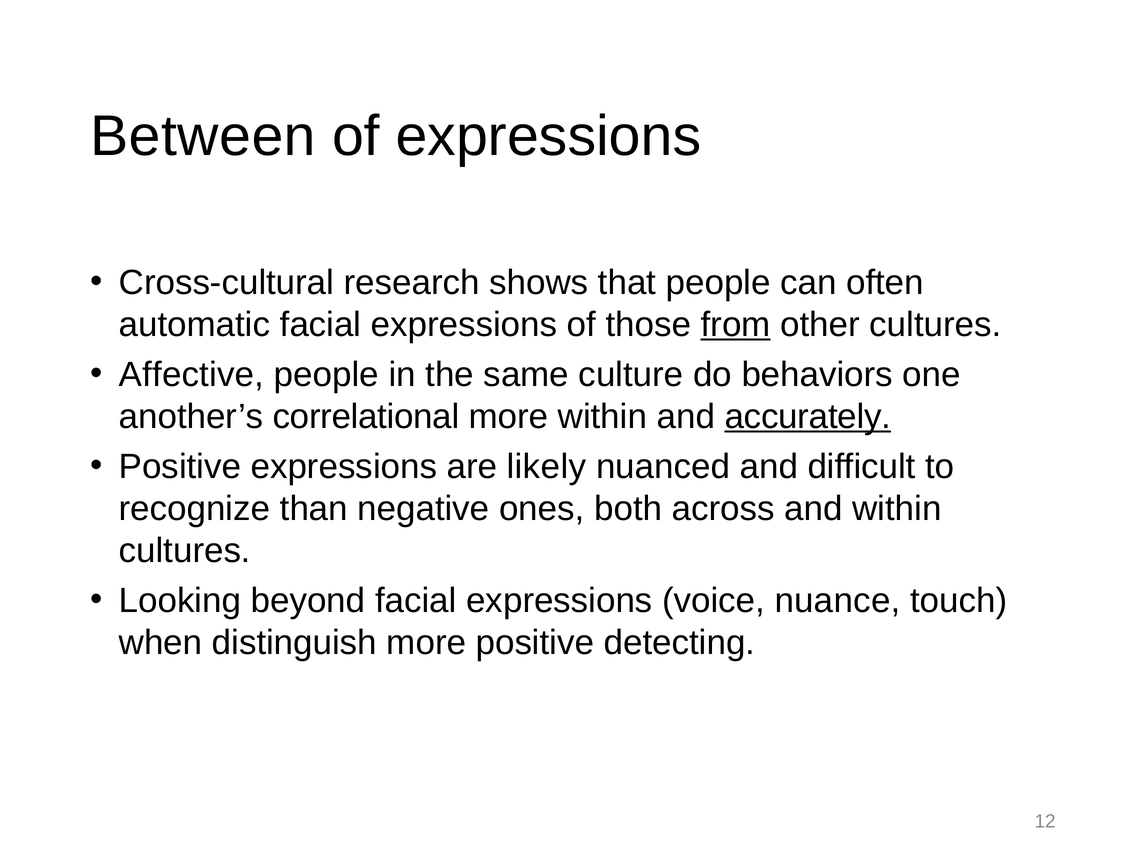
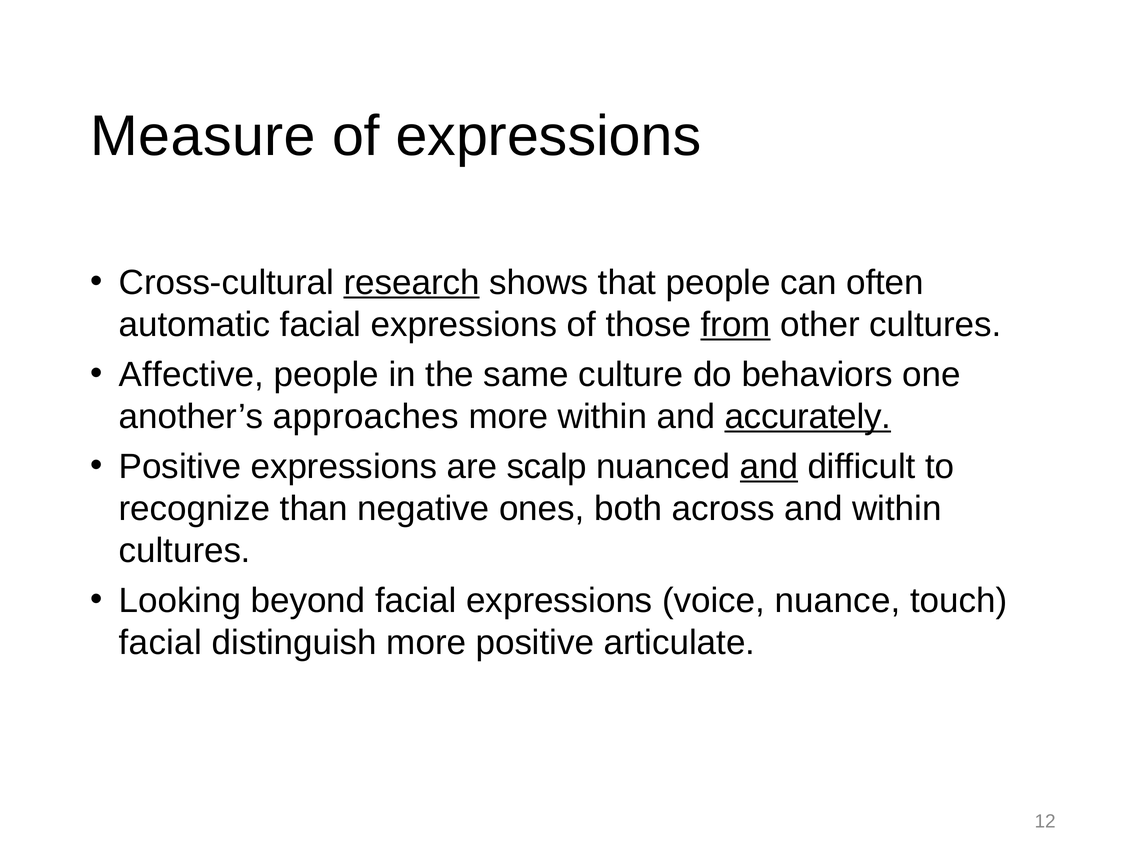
Between: Between -> Measure (203, 136)
research underline: none -> present (412, 282)
correlational: correlational -> approaches (366, 416)
likely: likely -> scalp (547, 466)
and underline: none -> present (769, 466)
when: when -> facial (160, 642)
detecting: detecting -> articulate (679, 642)
